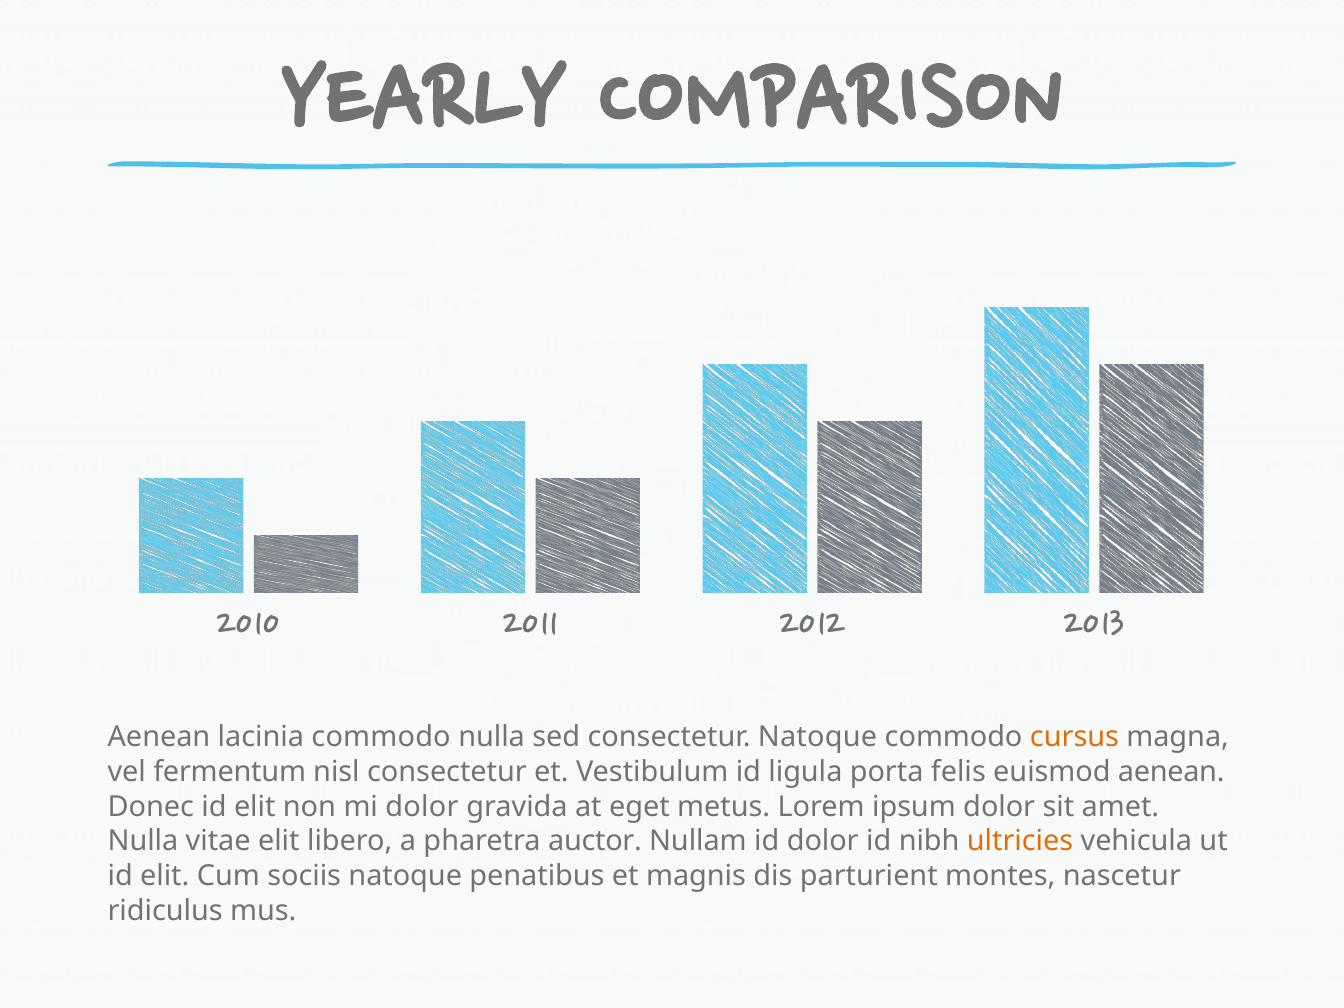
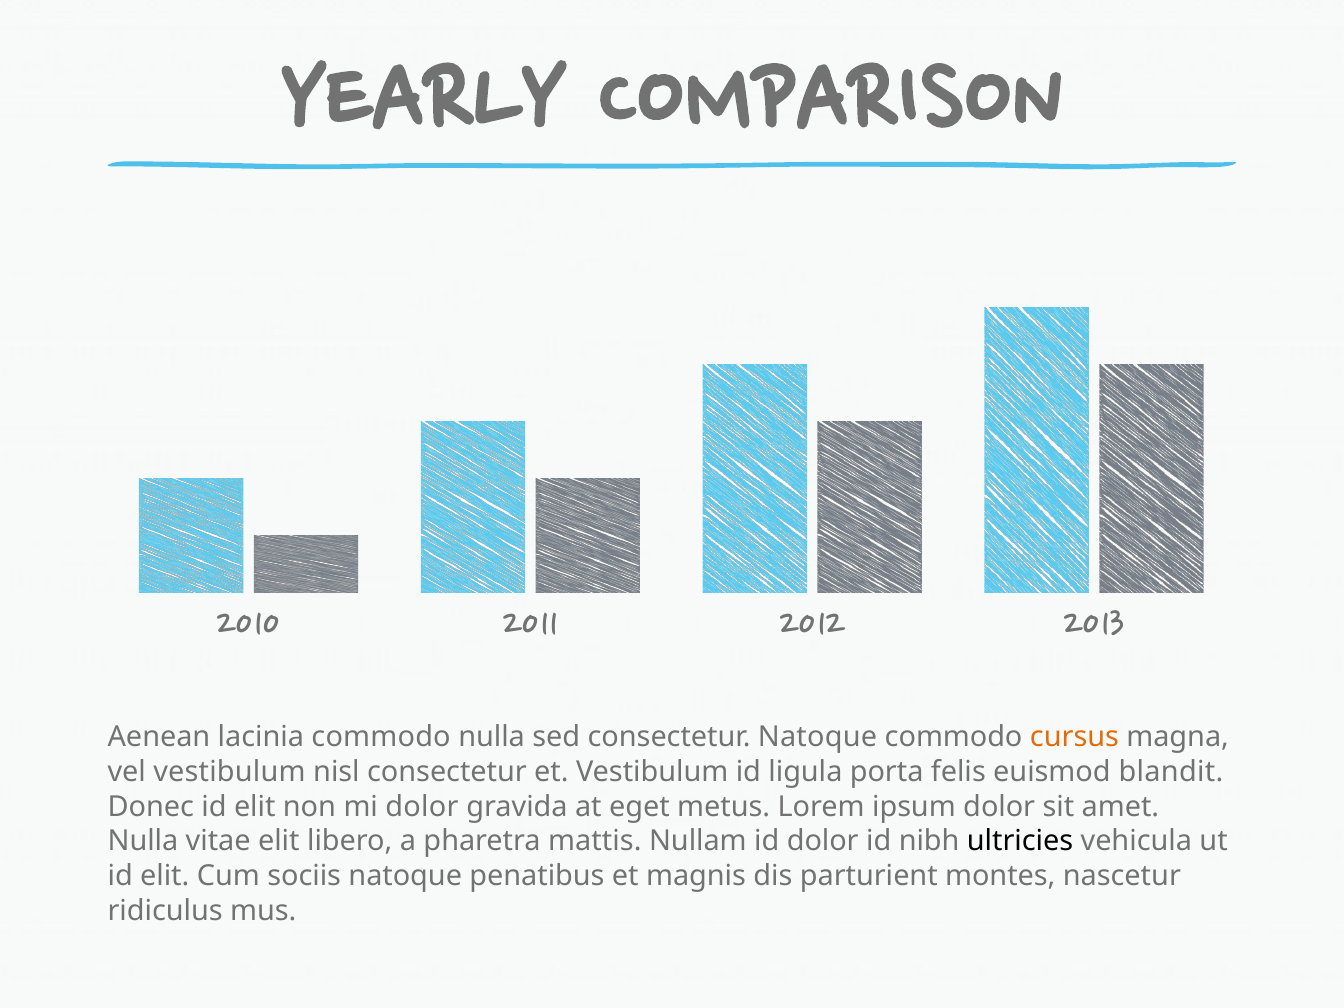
vel fermentum: fermentum -> vestibulum (229, 772)
euismod aenean: aenean -> blandit (1171, 772)
auctor: auctor -> mattis (595, 841)
ultricies colour: orange -> black (1020, 841)
